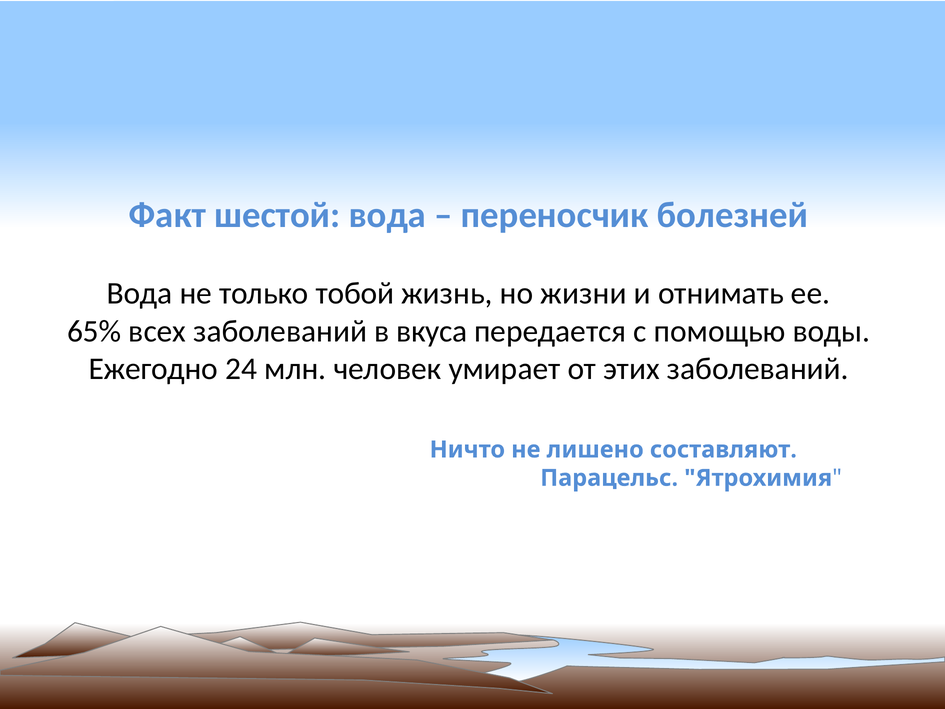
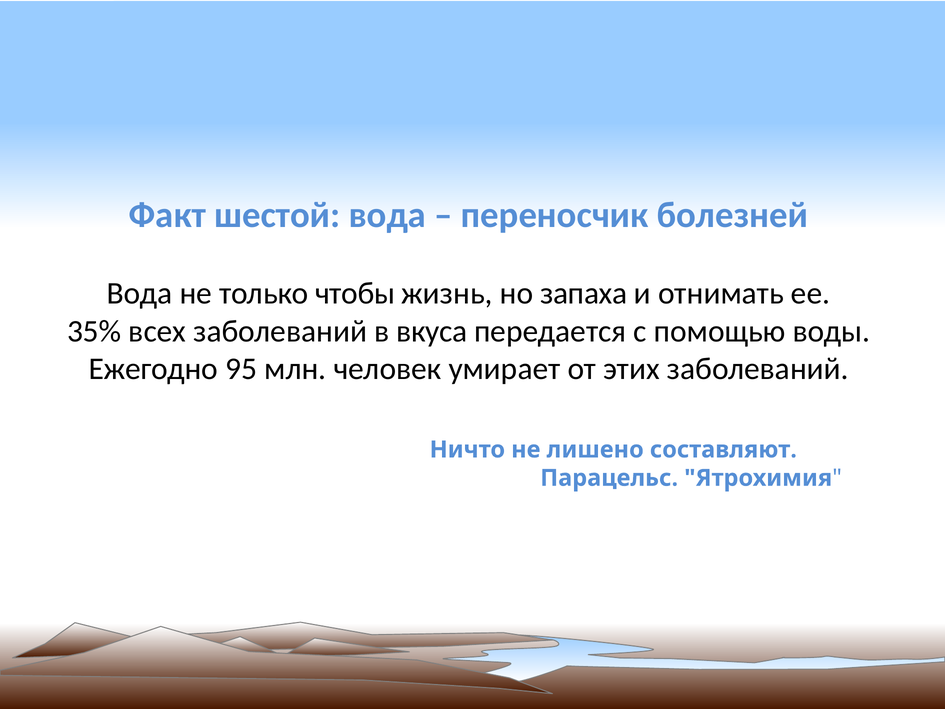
тобой: тобой -> чтобы (355, 293)
жизни: жизни -> запаха (584, 293)
65%: 65% -> 35% (94, 331)
24: 24 -> 95 (241, 369)
